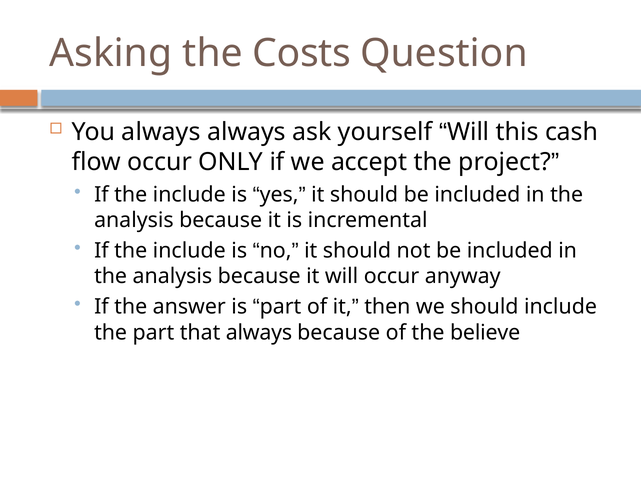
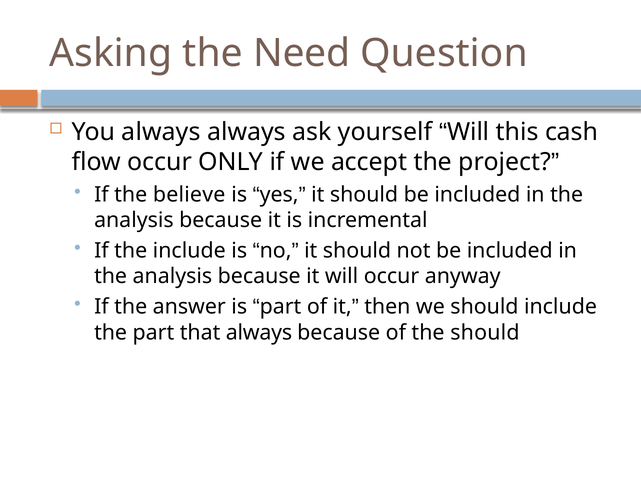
Costs: Costs -> Need (302, 53)
include: include -> believe (189, 194)
the believe: believe -> should (485, 332)
